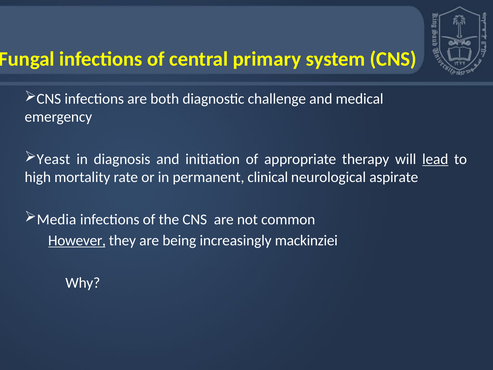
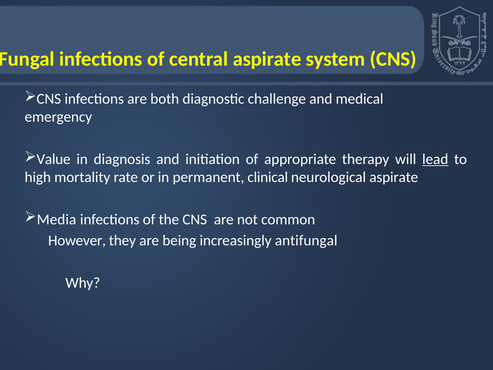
central primary: primary -> aspirate (267, 59)
Yeast: Yeast -> Value (54, 159)
However underline: present -> none (77, 240)
mackinziei: mackinziei -> antifungal (306, 240)
